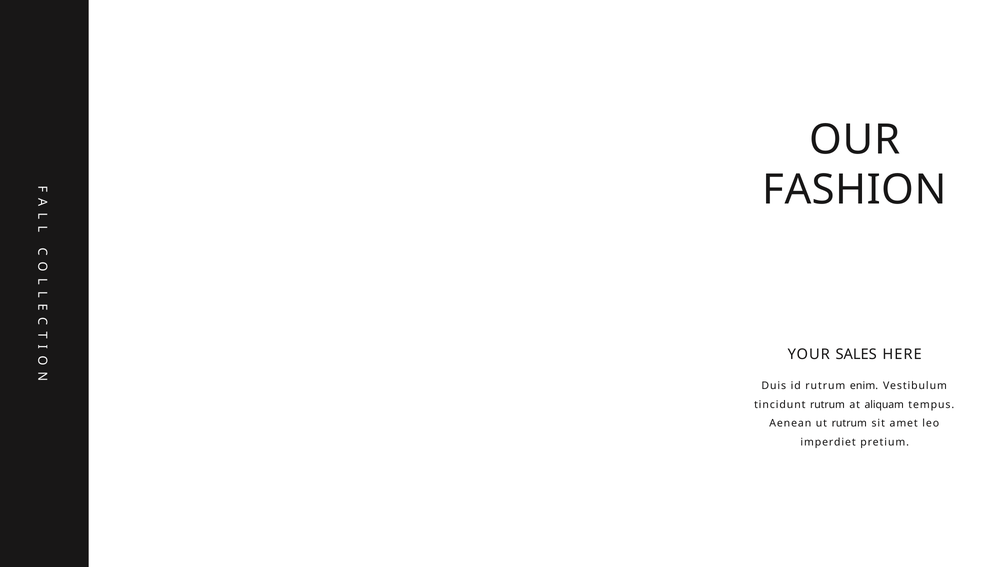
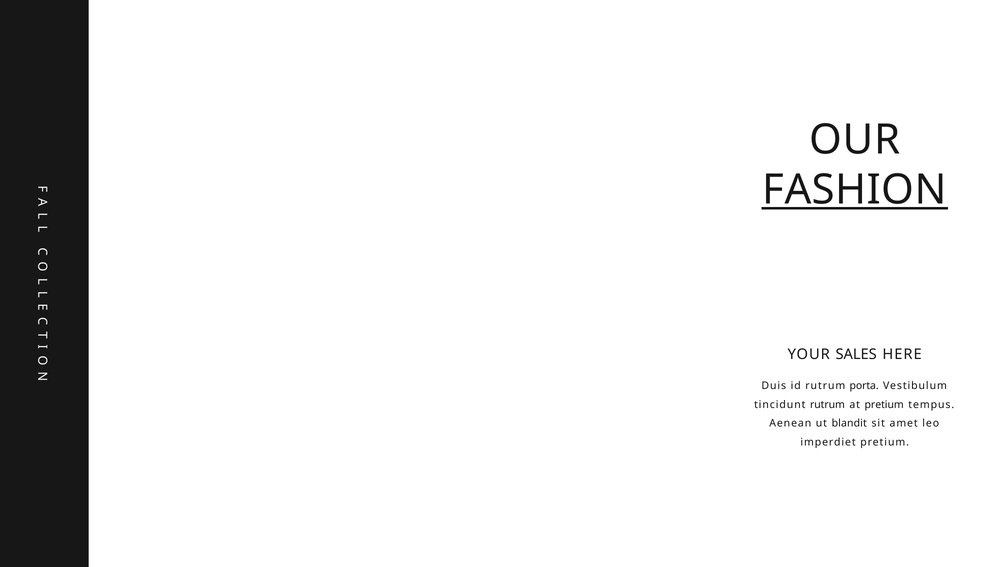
FASHION underline: none -> present (854, 190)
enim: enim -> porta (864, 386)
at aliquam: aliquam -> pretium (884, 405)
ut rutrum: rutrum -> blandit (849, 424)
